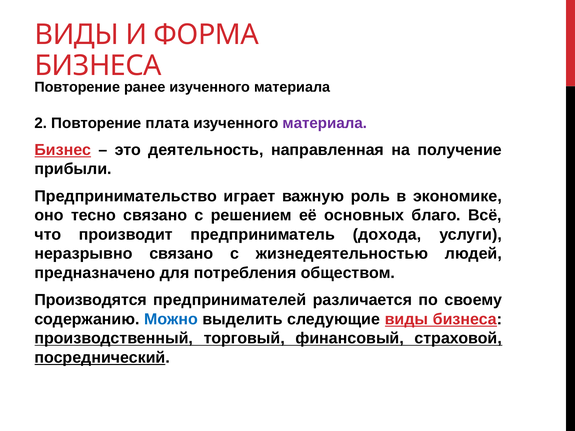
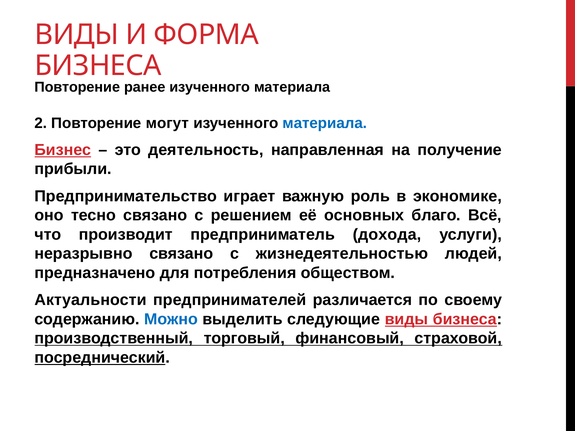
плата: плата -> могут (167, 123)
материала colour: purple -> blue (325, 123)
Производятся: Производятся -> Актуальности (91, 300)
